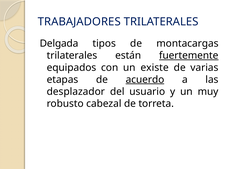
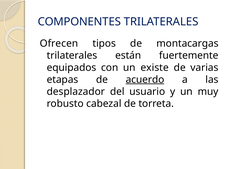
TRABAJADORES: TRABAJADORES -> COMPONENTES (79, 22)
Delgada: Delgada -> Ofrecen (59, 44)
fuertemente underline: present -> none (189, 56)
